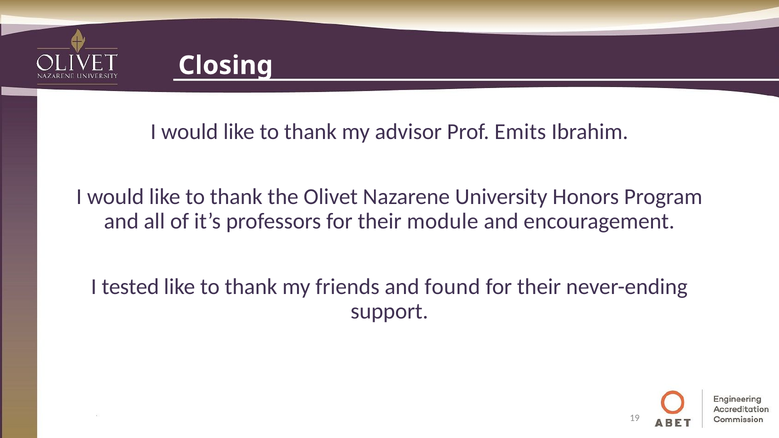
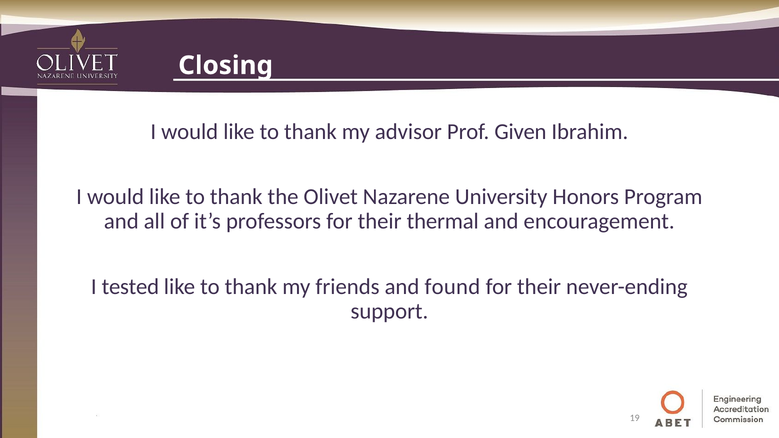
Emits: Emits -> Given (521, 132)
module: module -> thermal (443, 222)
